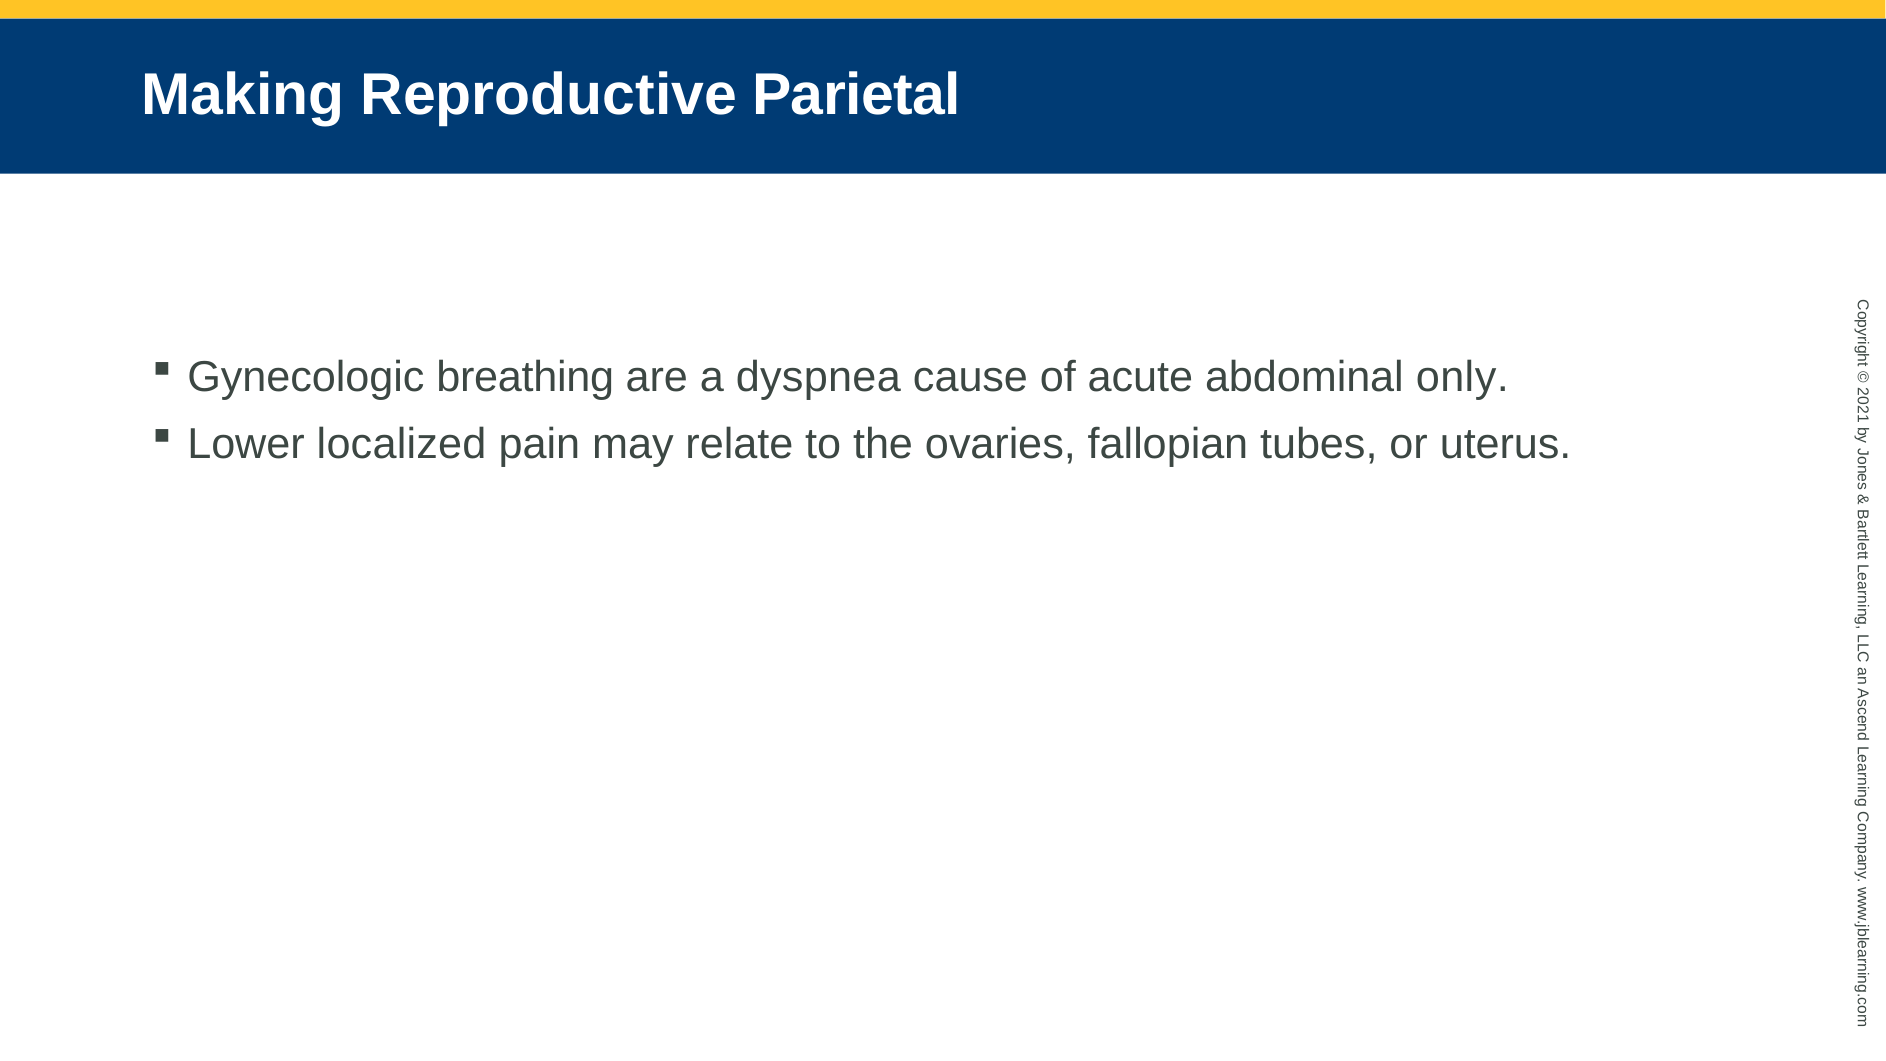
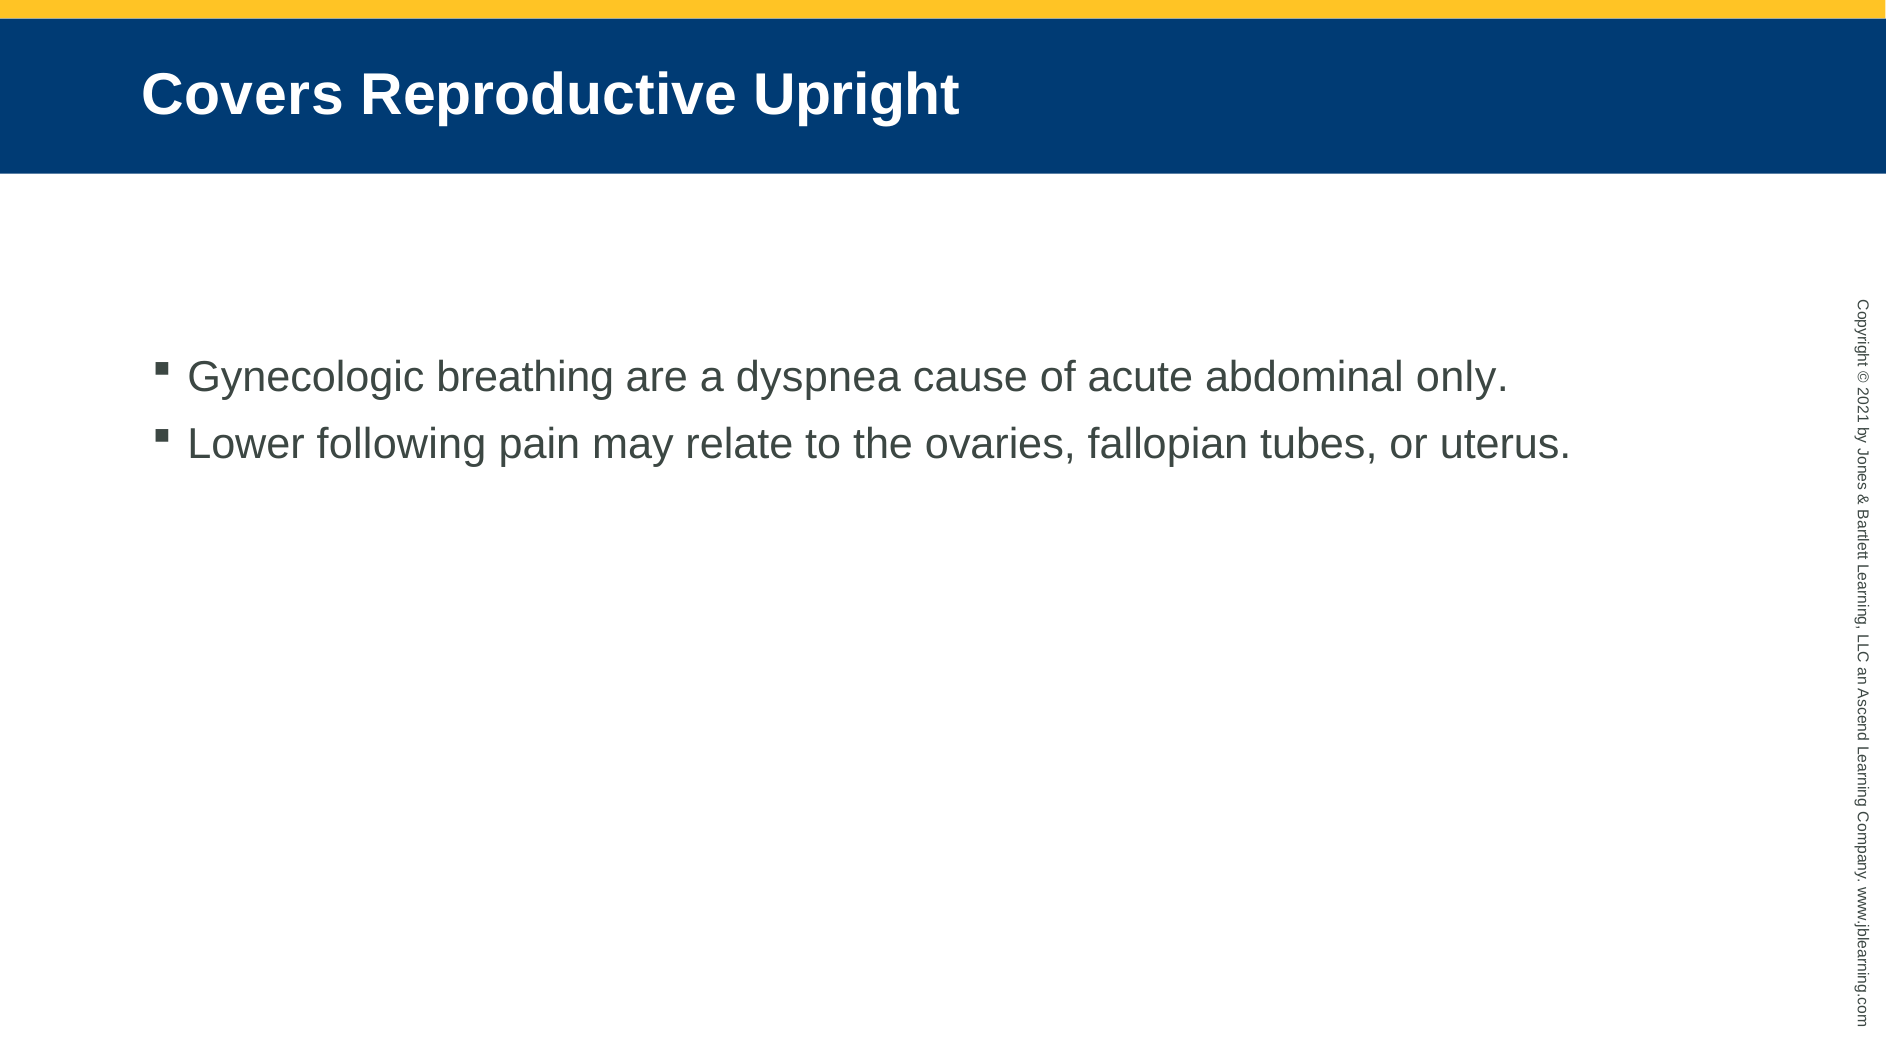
Making: Making -> Covers (243, 95)
Parietal: Parietal -> Upright (857, 95)
localized: localized -> following (402, 444)
